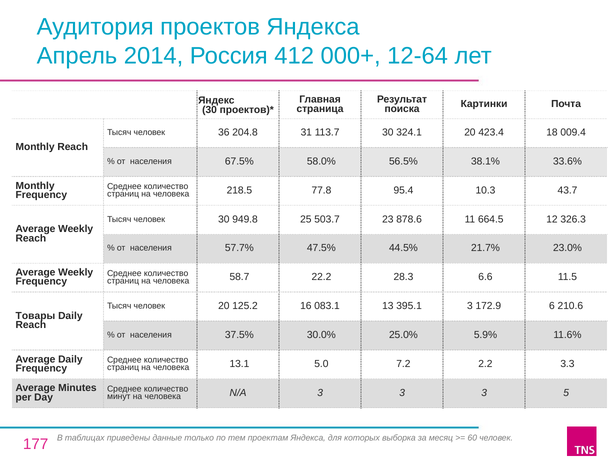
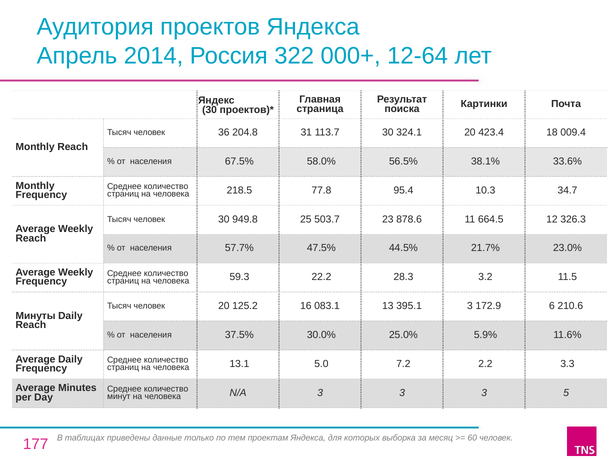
412: 412 -> 322 (294, 56)
43.7: 43.7 -> 34.7 (567, 190)
58.7: 58.7 -> 59.3 (239, 277)
6.6: 6.6 -> 3.2 (485, 277)
Товары: Товары -> Минуты (36, 316)
